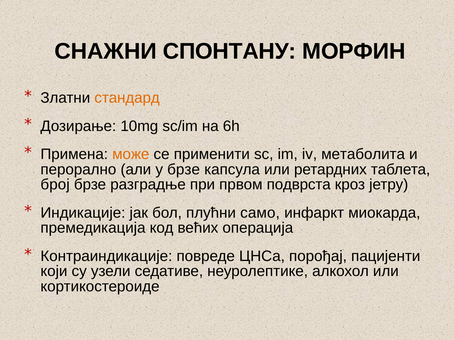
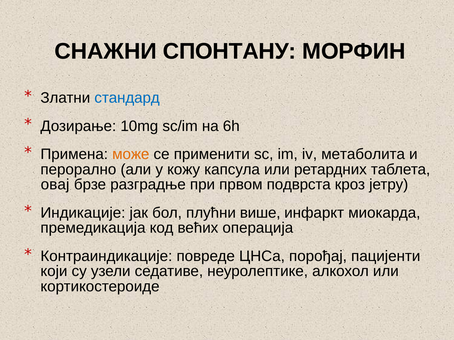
стандард colour: orange -> blue (127, 98)
у брзе: брзе -> кожу (184, 170)
број: број -> овај (55, 185)
само: само -> више (260, 213)
